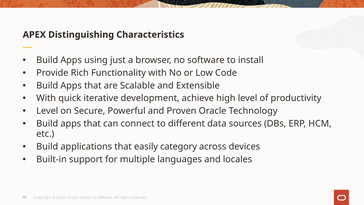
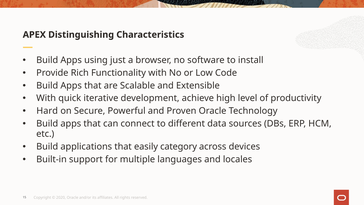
Level: Level -> Hard (47, 111)
